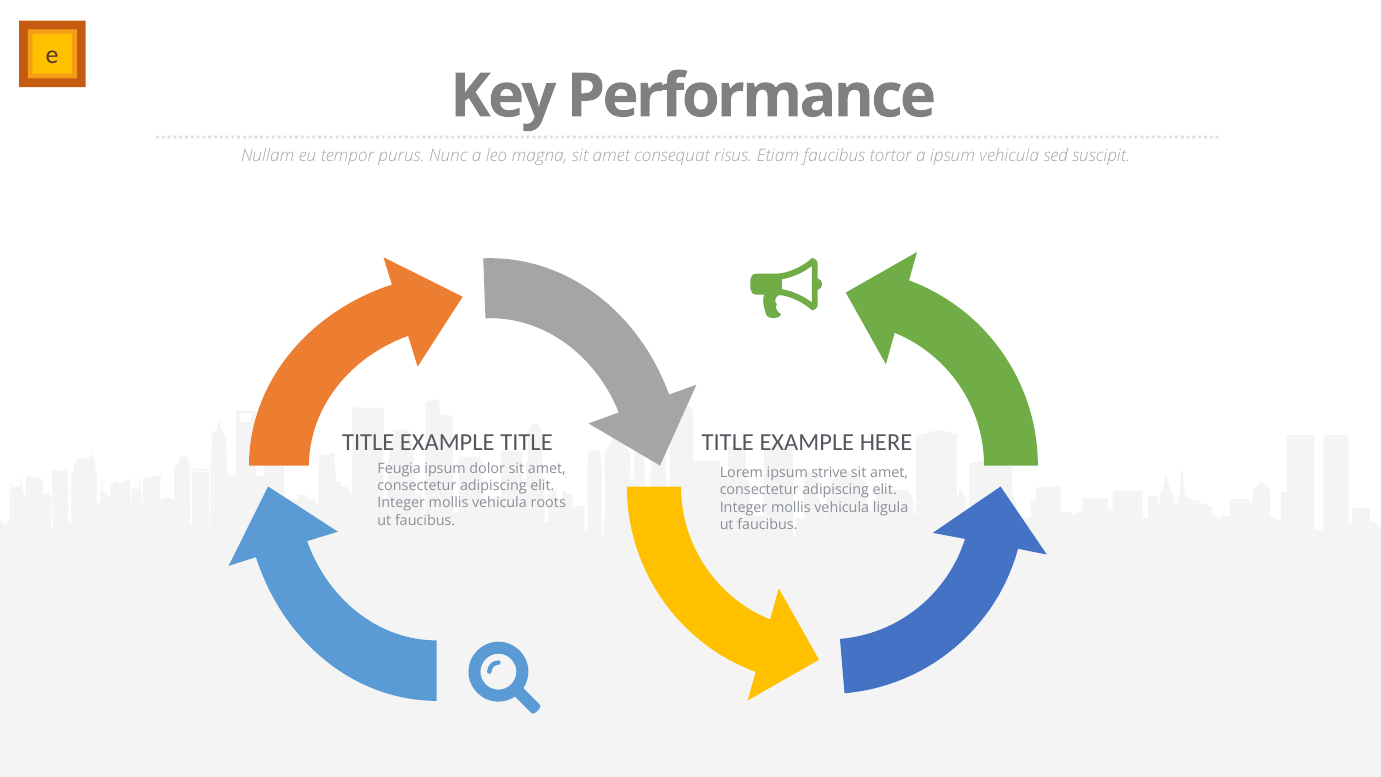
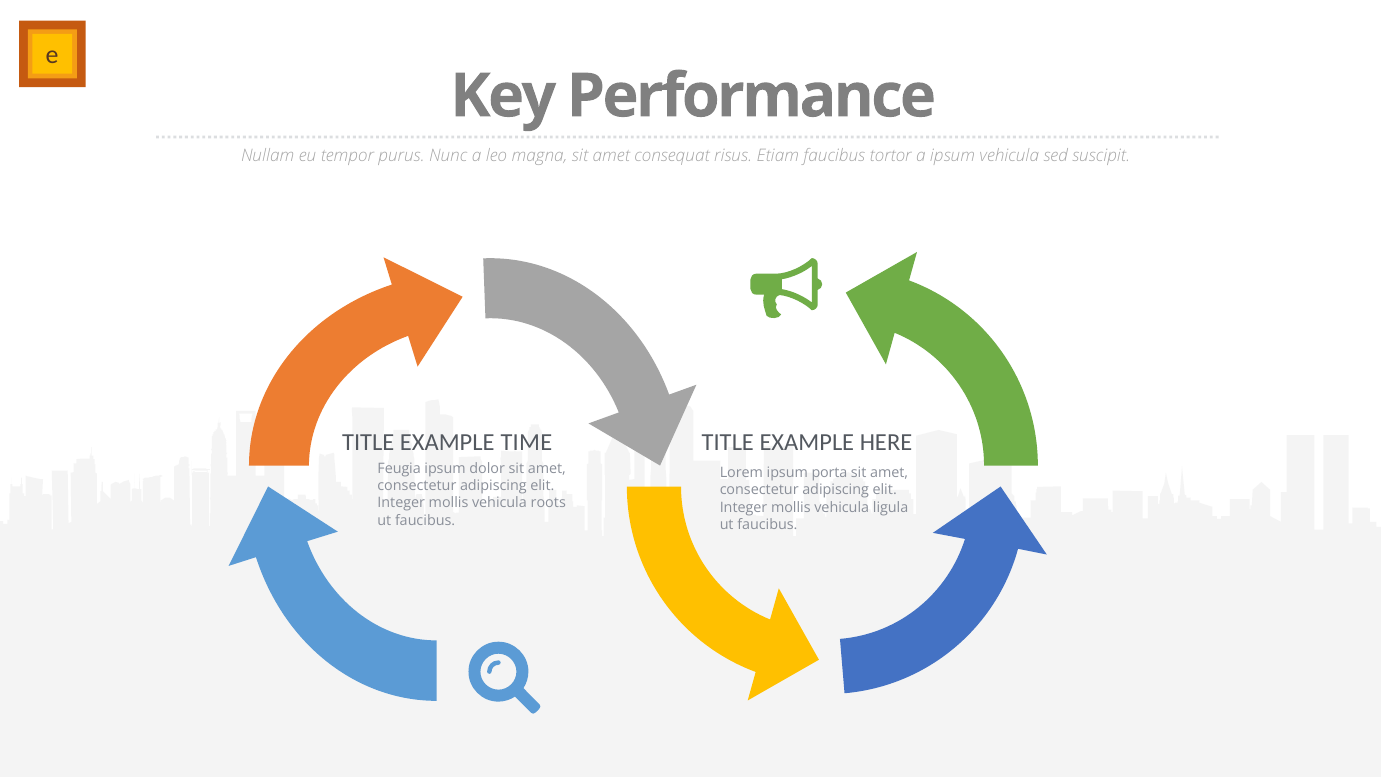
EXAMPLE TITLE: TITLE -> TIME (526, 442)
strive: strive -> porta (829, 473)
